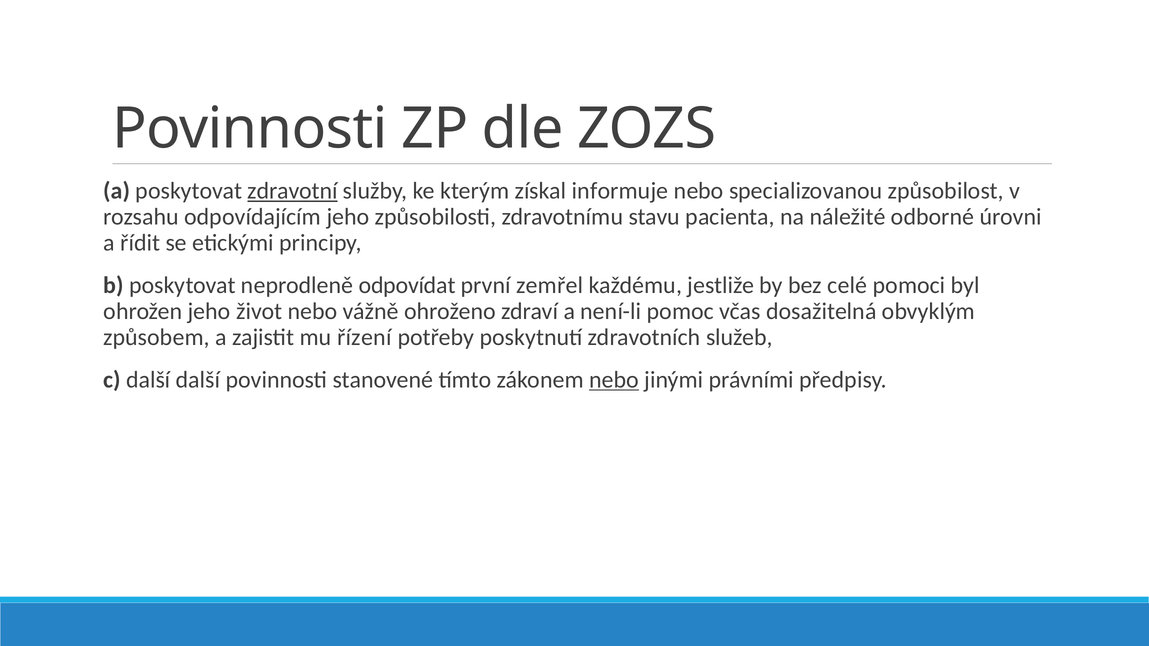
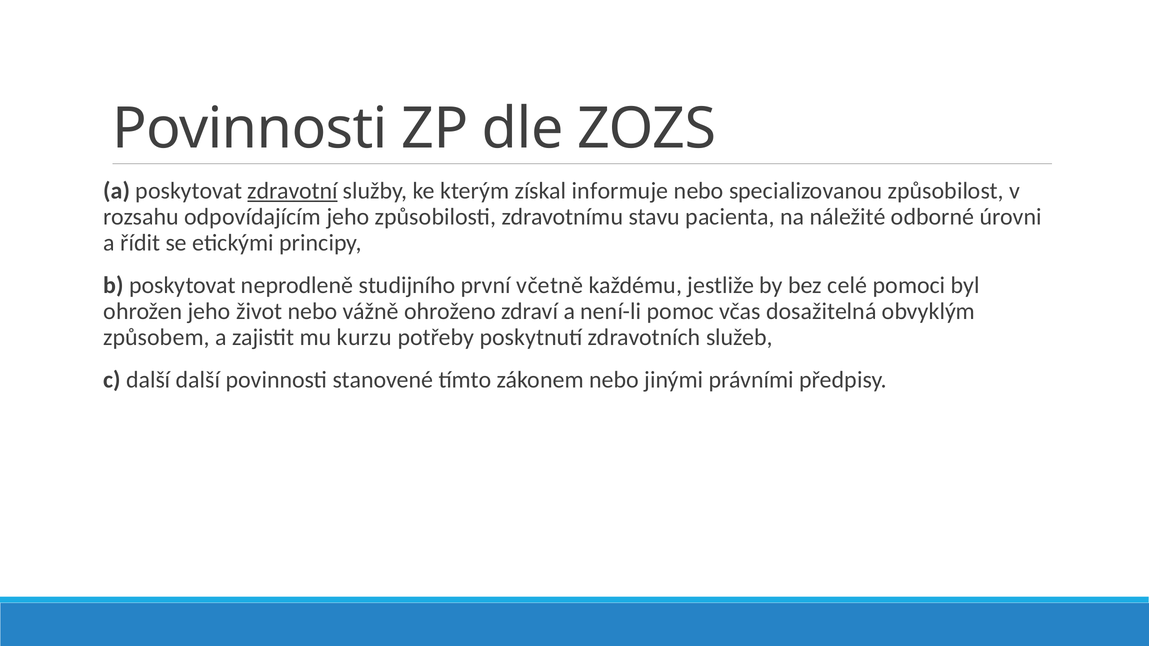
odpovídat: odpovídat -> studijního (407, 285)
zemřel: zemřel -> včetně (550, 285)
řízení: řízení -> kurzu (364, 337)
nebo underline: present -> none (614, 380)
